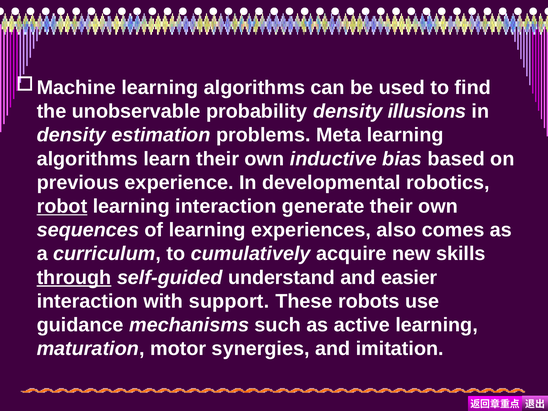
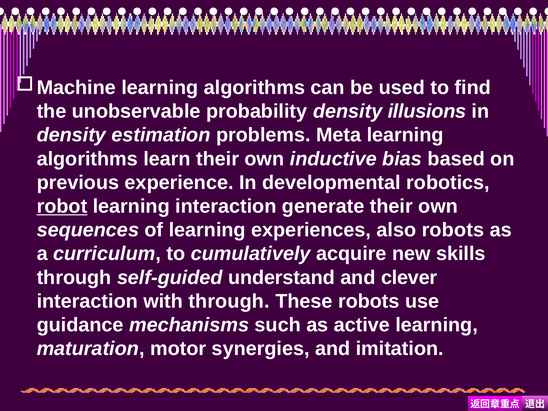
also comes: comes -> robots (453, 230)
through underline: present -> none (74, 278)
easier: easier -> clever (409, 278)
with support: support -> through (229, 301)
